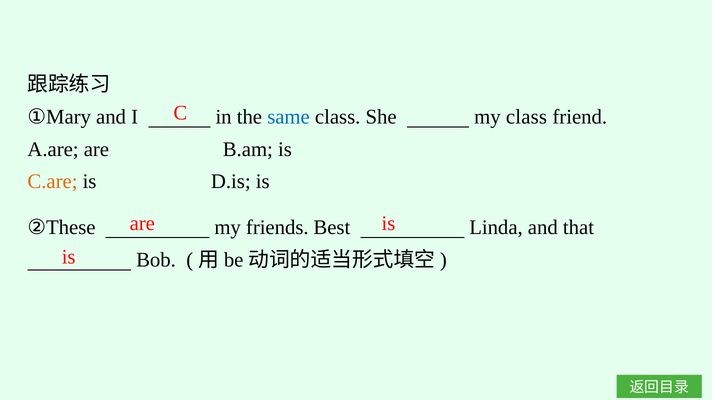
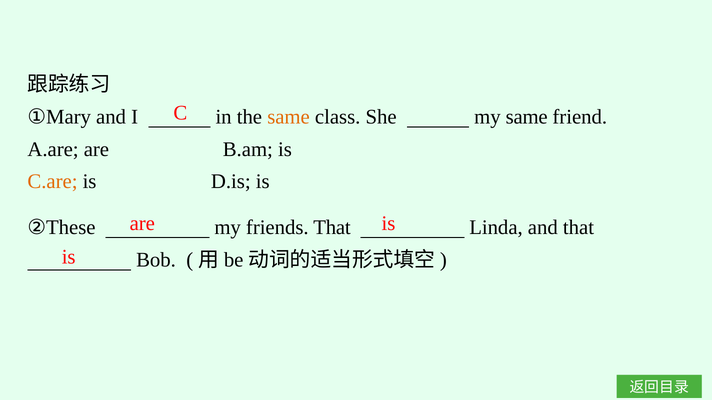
same colour: blue -> orange (289, 117)
my class: class -> same (527, 117)
friends Best: Best -> That (332, 228)
